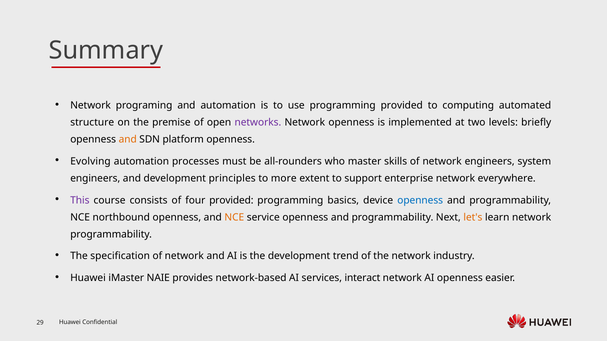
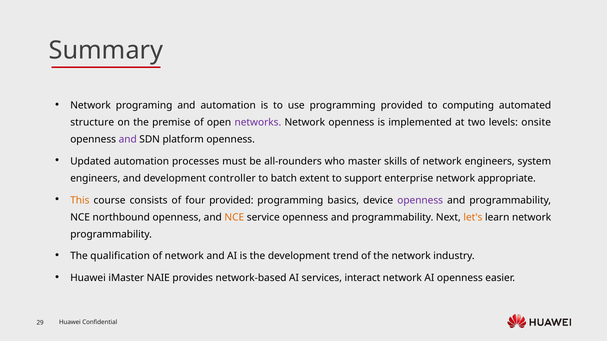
briefly: briefly -> onsite (536, 123)
and colour: orange -> purple (128, 140)
Evolving: Evolving -> Updated (91, 162)
principles: principles -> controller (232, 179)
more: more -> batch (284, 179)
everywhere: everywhere -> appropriate (507, 179)
This colour: purple -> orange (80, 201)
openness colour: blue -> purple (420, 201)
specification: specification -> qualification (120, 256)
